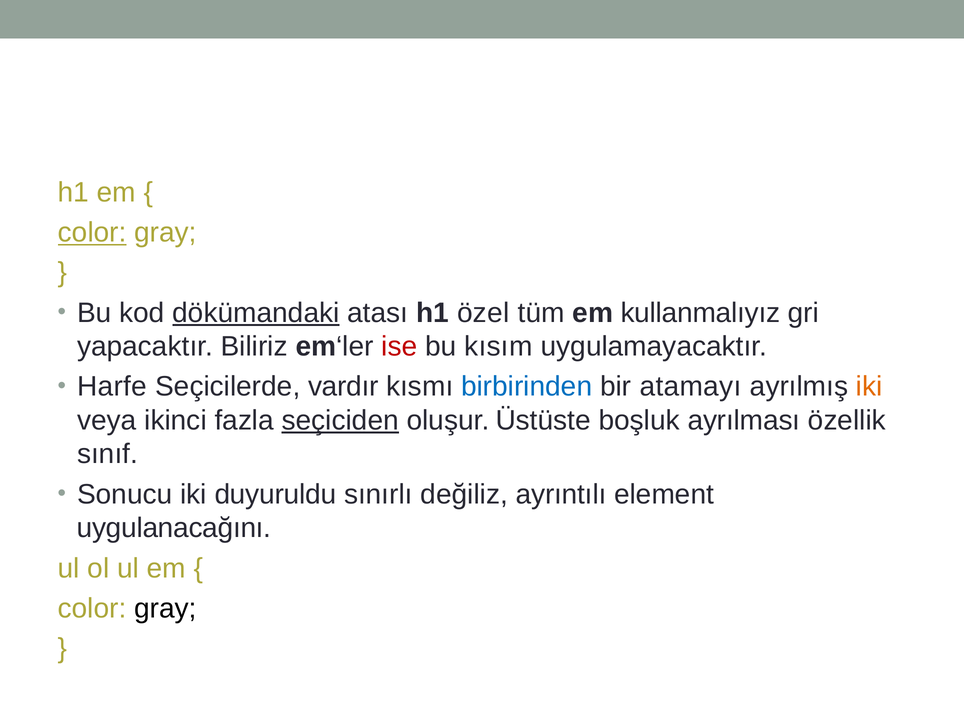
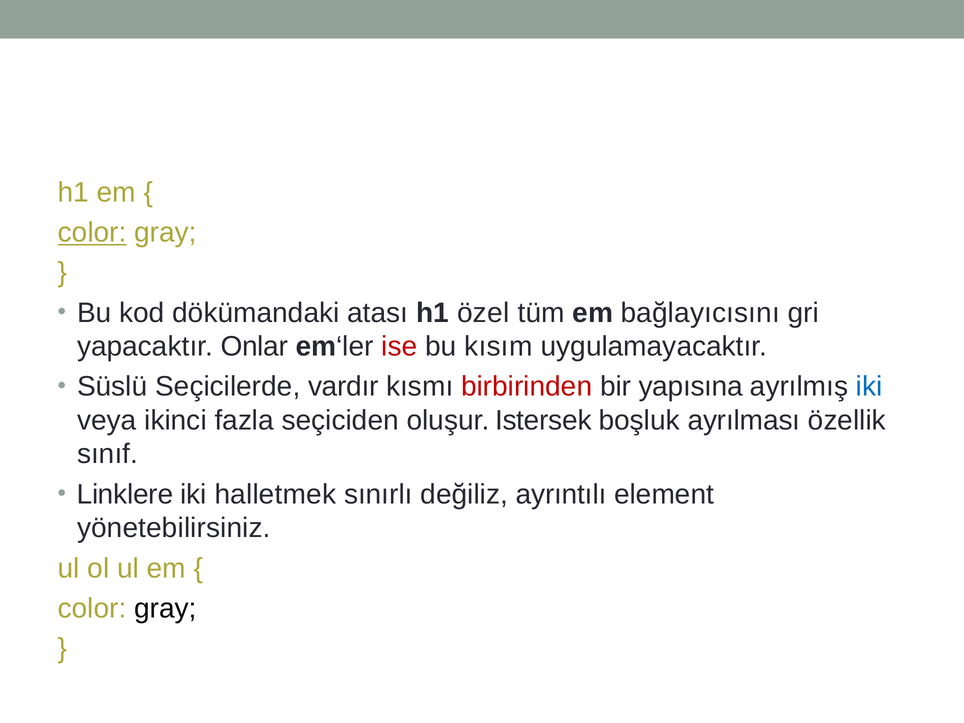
dökümandaki underline: present -> none (256, 313)
kullanmalıyız: kullanmalıyız -> bağlayıcısını (700, 313)
Biliriz: Biliriz -> Onlar (254, 347)
Harfe: Harfe -> Süslü (112, 387)
birbirinden colour: blue -> red (527, 387)
atamayı: atamayı -> yapısına (691, 387)
iki colour: orange -> blue (869, 387)
seçiciden underline: present -> none (340, 420)
Üstüste: Üstüste -> Istersek (543, 420)
Sonucu: Sonucu -> Linklere (125, 494)
duyuruldu: duyuruldu -> halletmek (275, 494)
uygulanacağını: uygulanacağını -> yönetebilirsiniz (174, 528)
